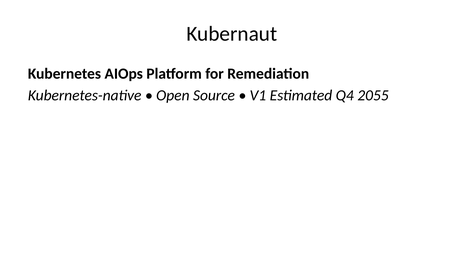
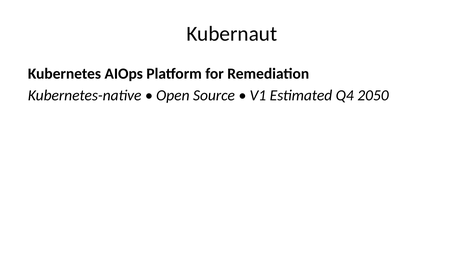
2055: 2055 -> 2050 (373, 95)
